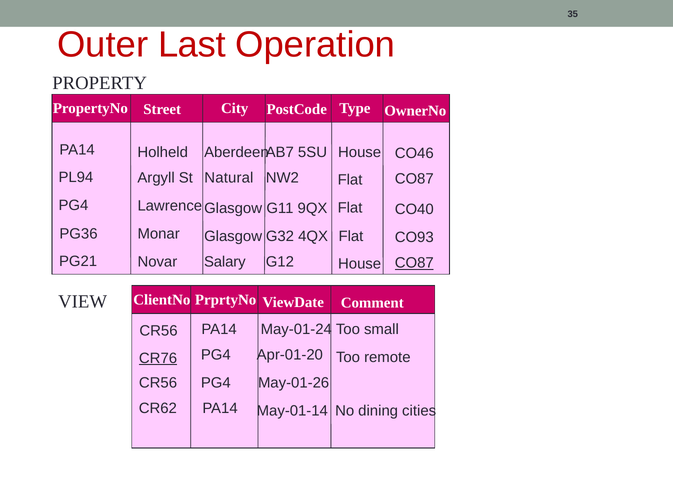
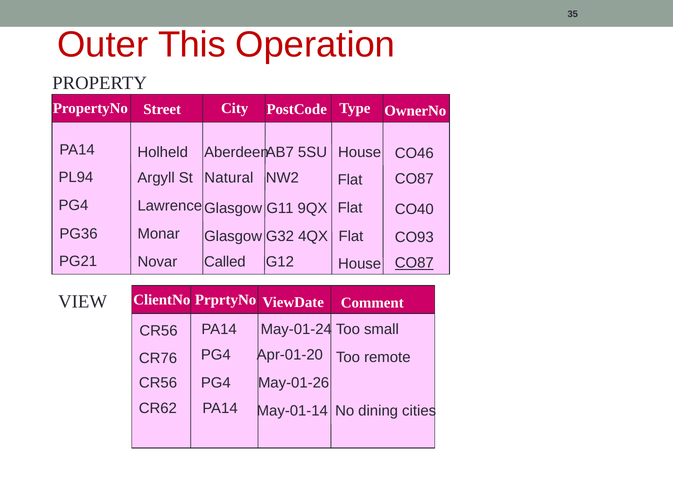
Last: Last -> This (192, 45)
Salary: Salary -> Called (225, 262)
CR76 underline: present -> none (158, 359)
